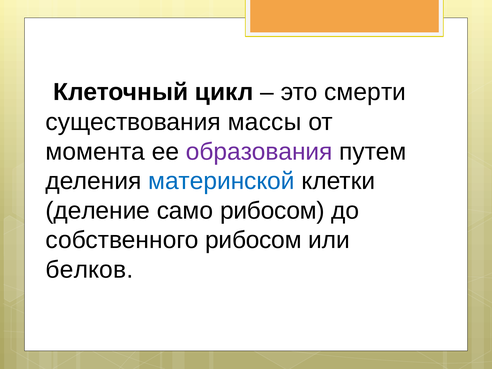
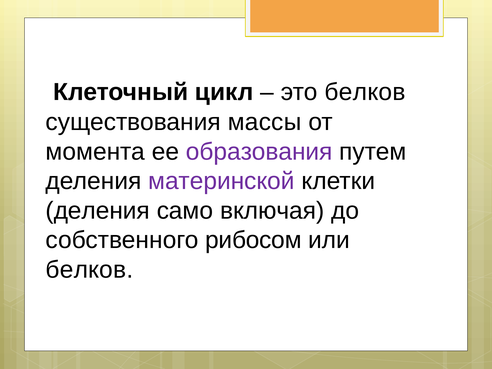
это смерти: смерти -> белков (365, 92)
материнской colour: blue -> purple (221, 181)
деление: деление -> деления (98, 211)
само рибосом: рибосом -> включая (272, 211)
